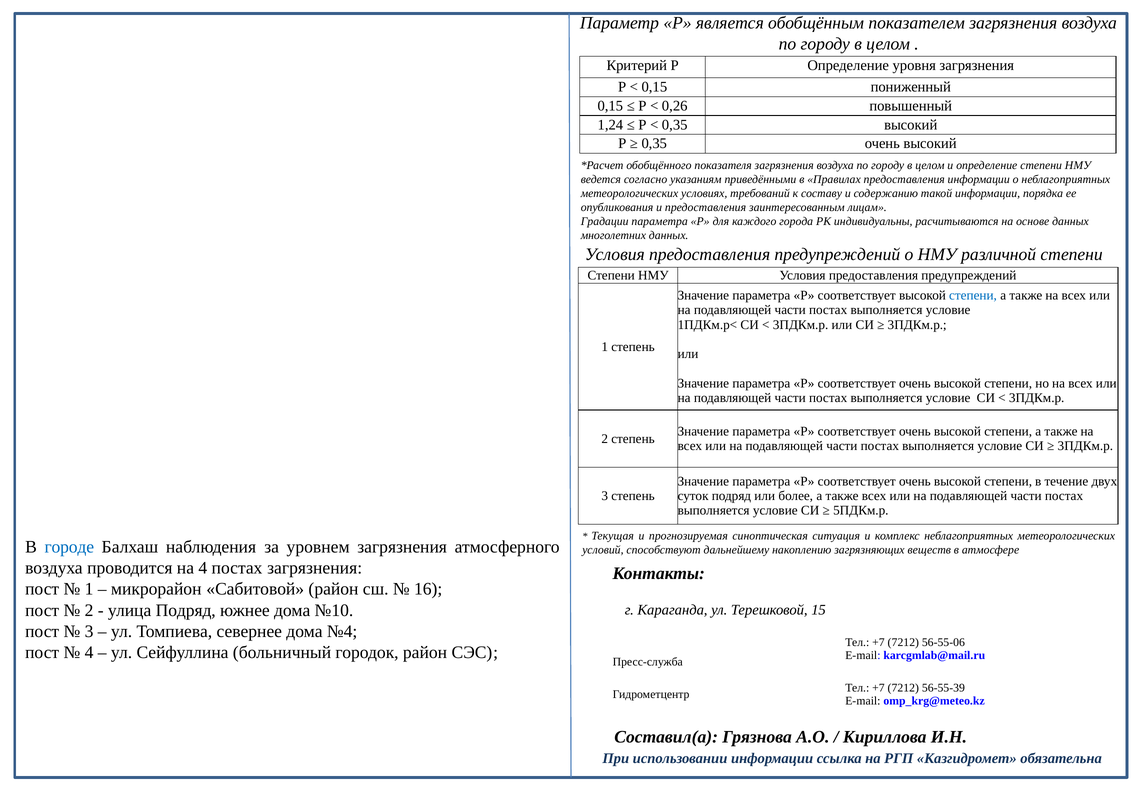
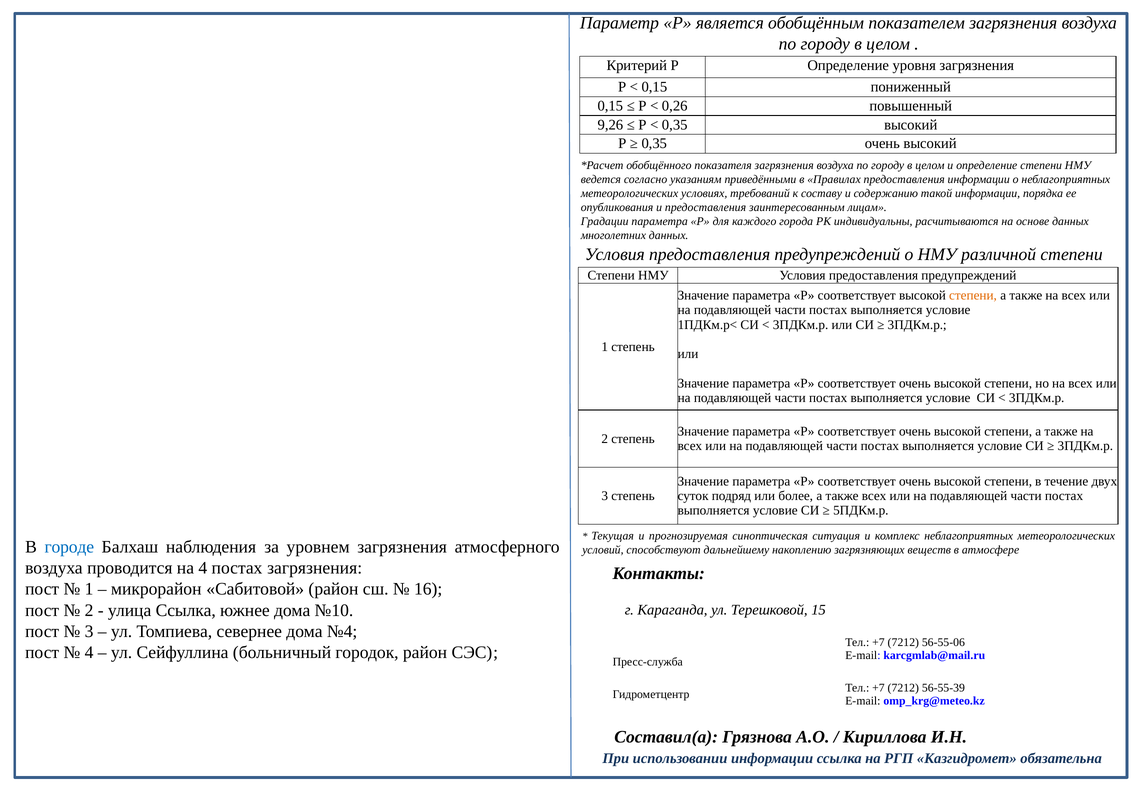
1,24: 1,24 -> 9,26 (610, 125)
степени colour: blue -> orange (973, 295)
улица Подряд: Подряд -> Ссылка (186, 610)
